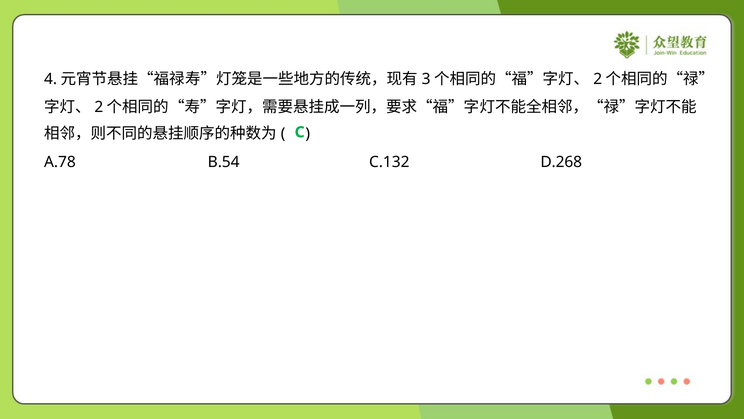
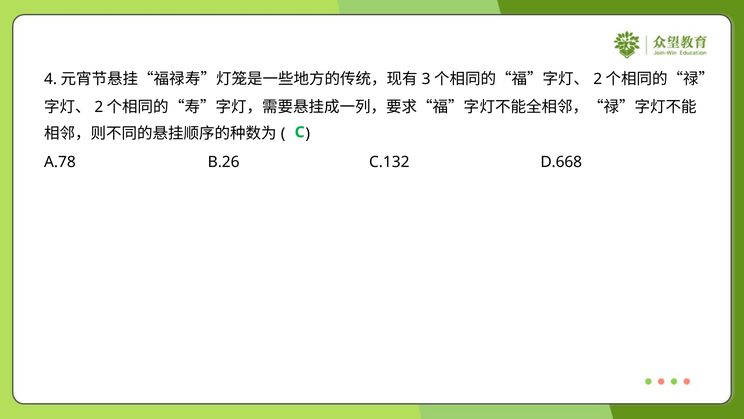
B.54: B.54 -> B.26 (224, 162)
D.268: D.268 -> D.668 (561, 162)
